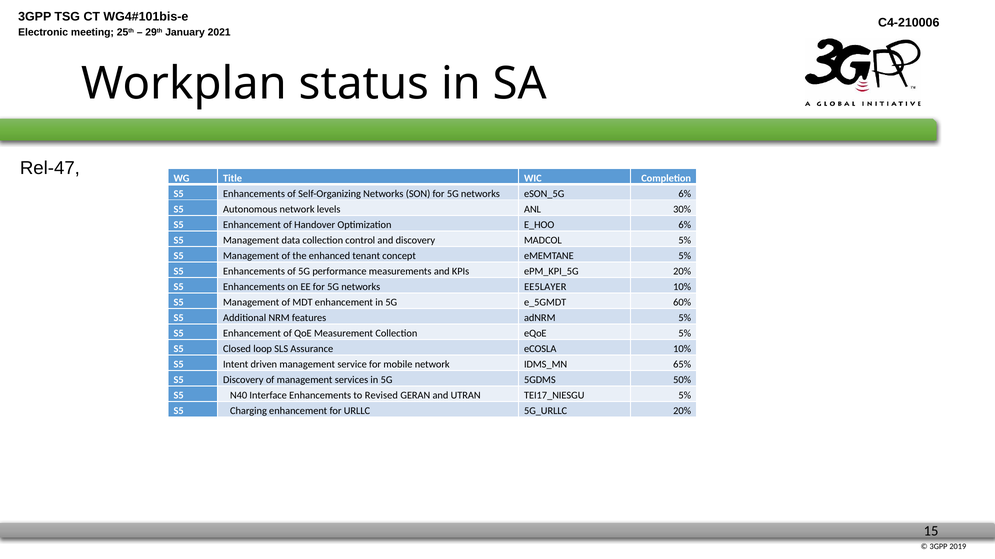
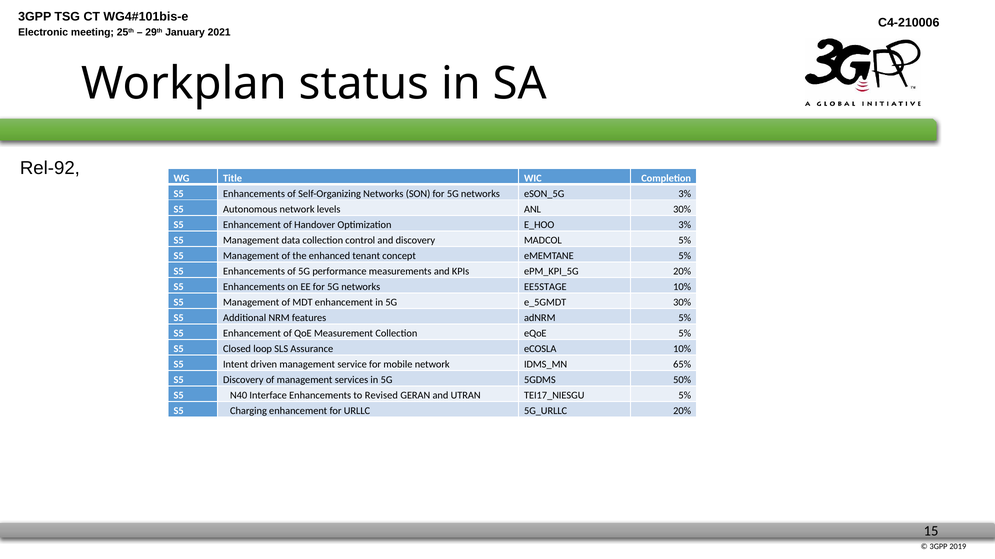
Rel-47: Rel-47 -> Rel-92 (50, 168)
6%: 6% -> 3% (685, 194)
6%: 6% -> 3% (685, 225)
EE5LAYER: EE5LAYER -> EE5STAGE (545, 287)
60%: 60% -> 30% (682, 303)
